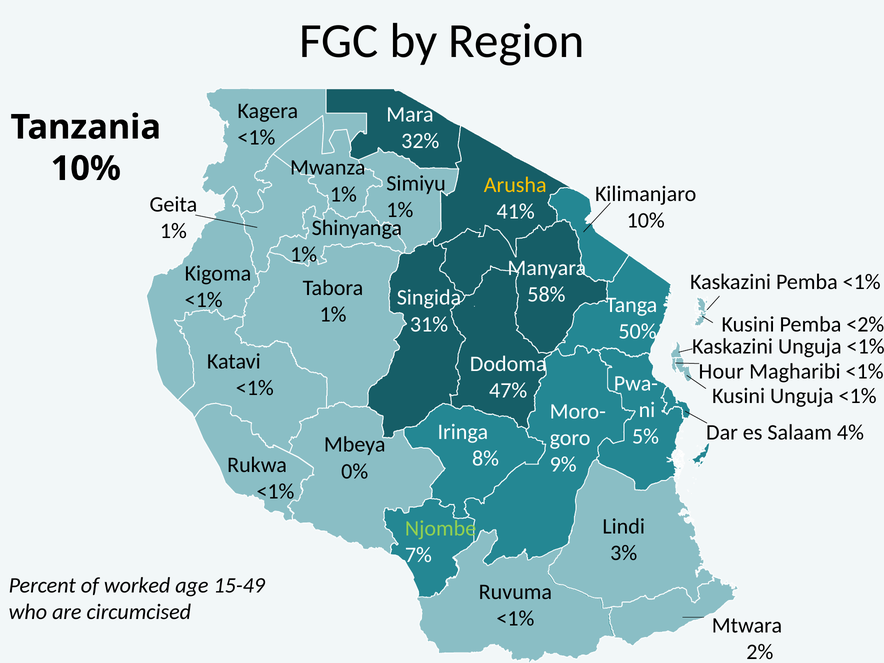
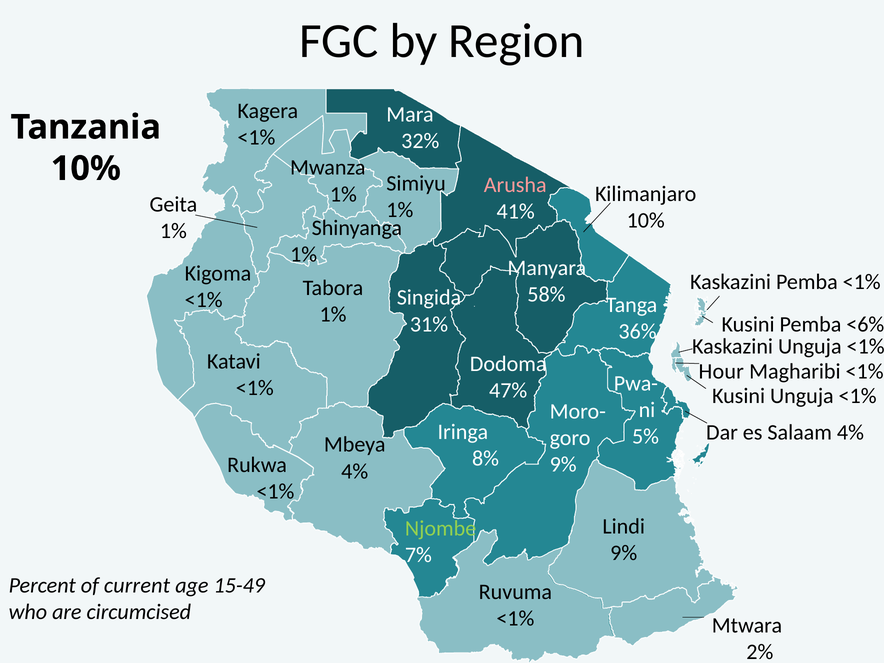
Arusha colour: yellow -> pink (515, 185)
<2%: <2% -> <6% (865, 324)
50%: 50% -> 36% (637, 331)
0%: 0% -> 4% (355, 471)
3%: 3% -> 9% (624, 553)
worked: worked -> current (137, 585)
